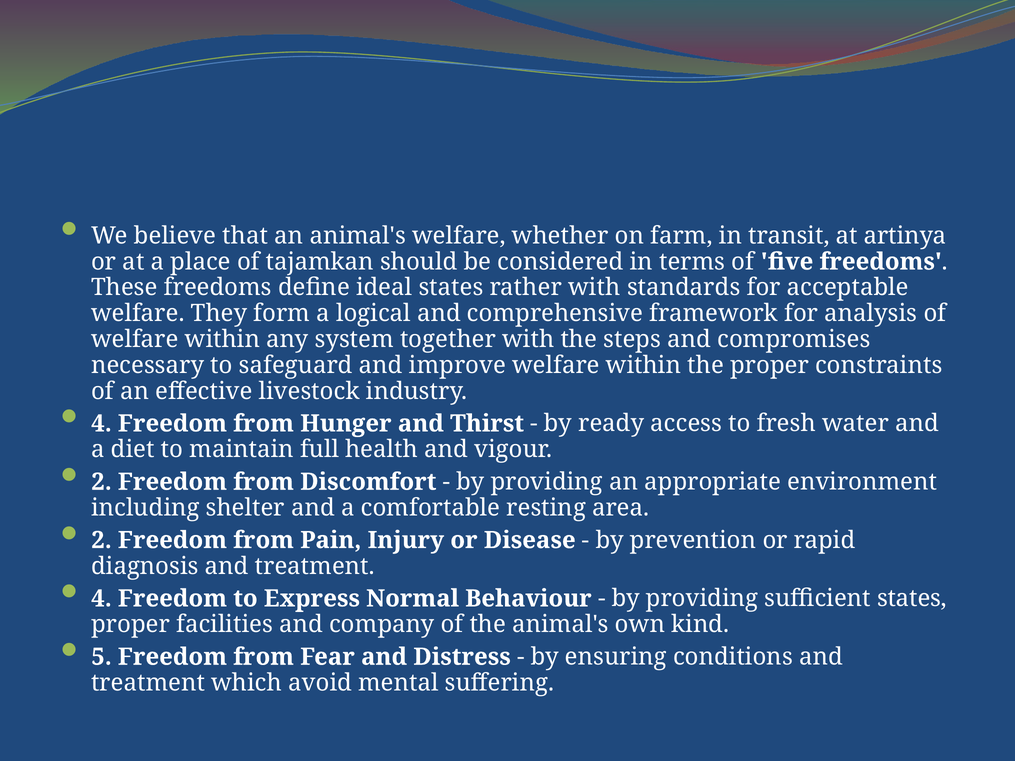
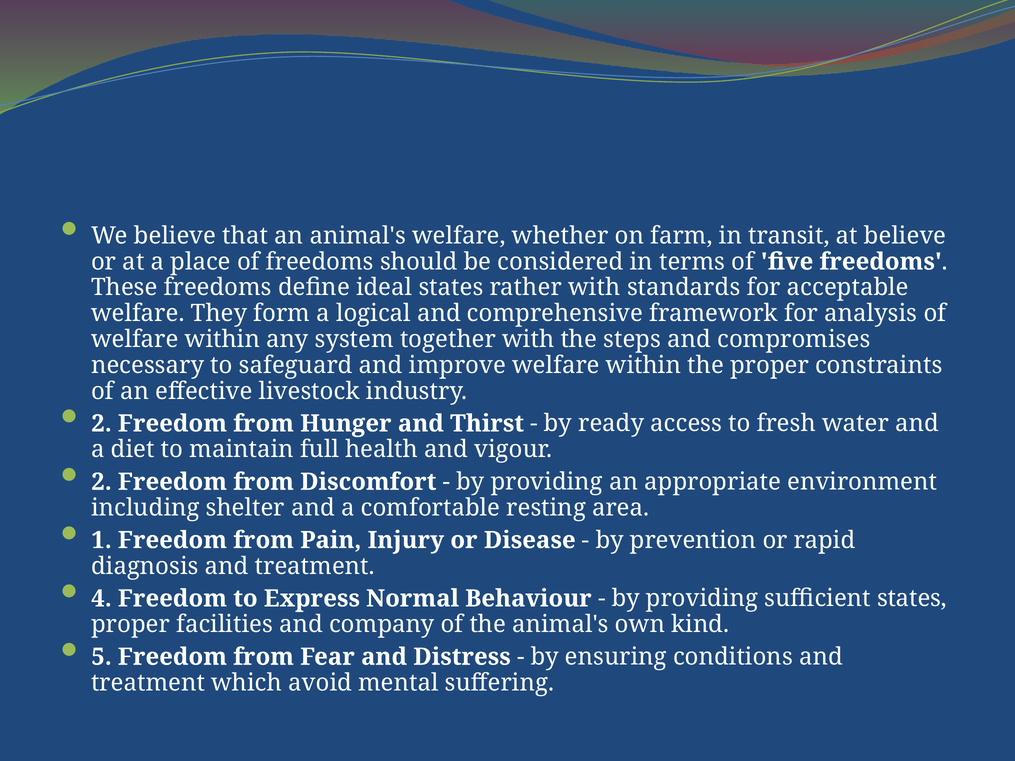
at artinya: artinya -> believe (905, 236)
of tajamkan: tajamkan -> freedoms (320, 262)
4: 4 -> 2 (101, 424)
2: 2 -> 1 (101, 540)
